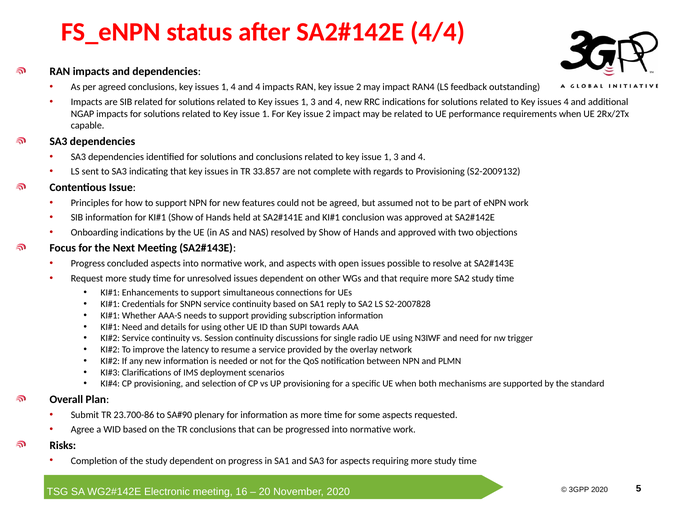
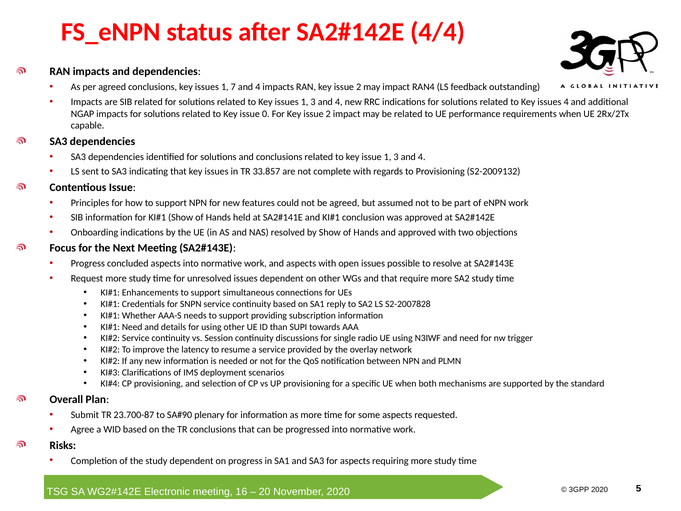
1 4: 4 -> 7 (233, 87)
1: 1 -> 0 (266, 114)
23.700-86: 23.700-86 -> 23.700-87 (134, 415)
